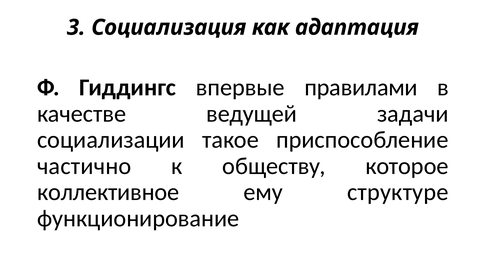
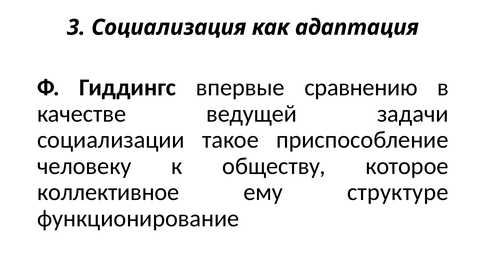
правилами: правилами -> сравнению (361, 88)
частично: частично -> человеку (84, 166)
